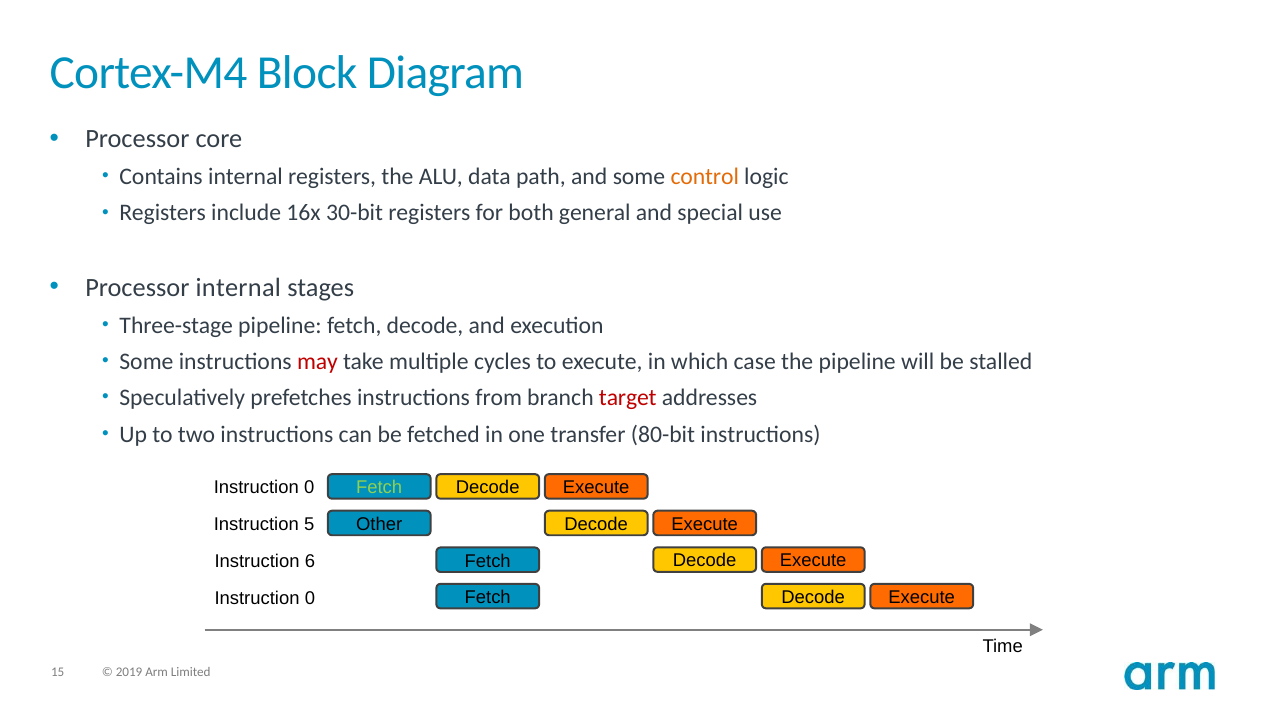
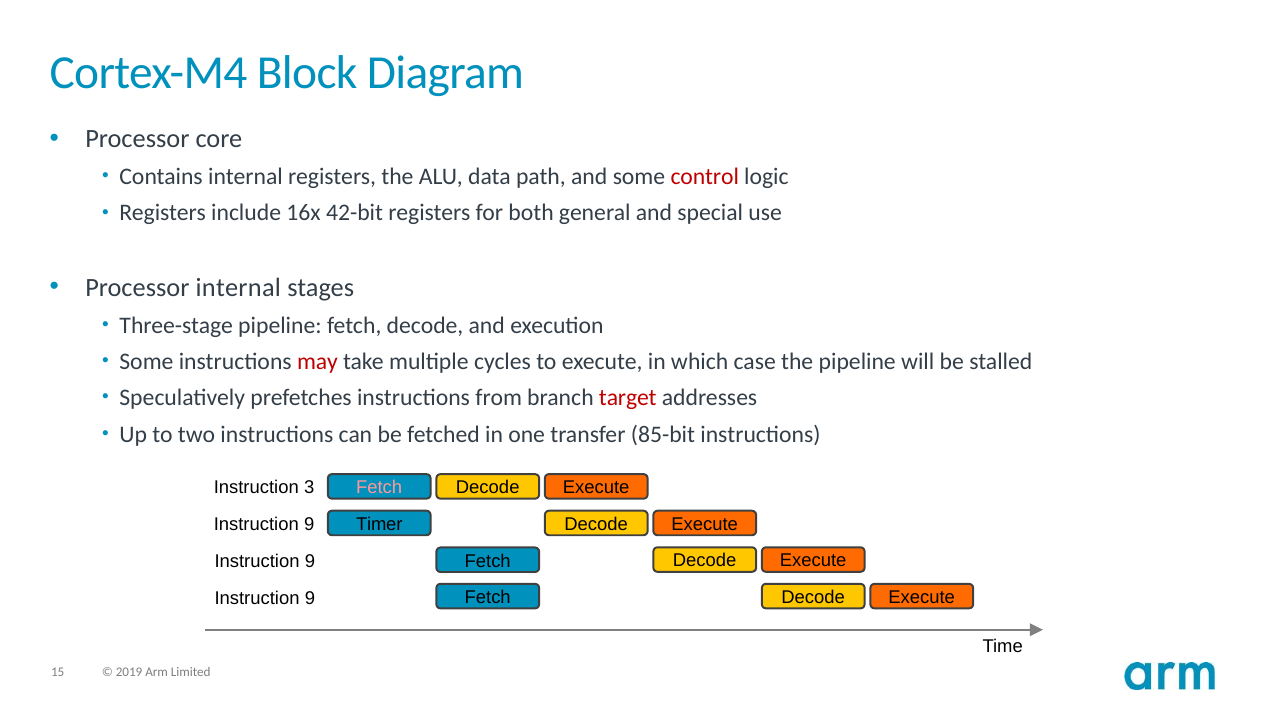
control colour: orange -> red (705, 177)
30-bit: 30-bit -> 42-bit (355, 213)
80-bit: 80-bit -> 85-bit (663, 434)
0: 0 -> 3 (309, 487)
Fetch colour: light green -> pink (379, 488)
Other: Other -> Timer (379, 524)
5: 5 -> 9 (309, 525)
6: 6 -> 9 (310, 562)
0: 0 -> 9 (310, 598)
